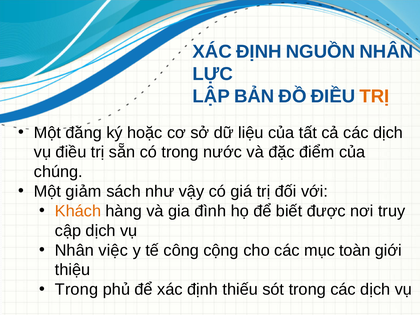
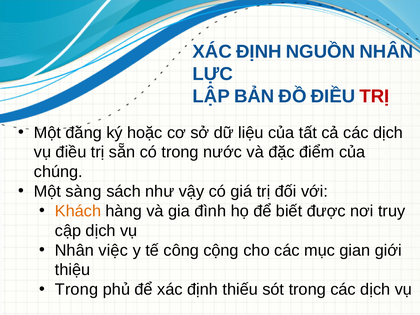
TRỊ colour: orange -> red (374, 96)
giảm: giảm -> sàng (84, 191)
toàn: toàn -> gian (355, 250)
